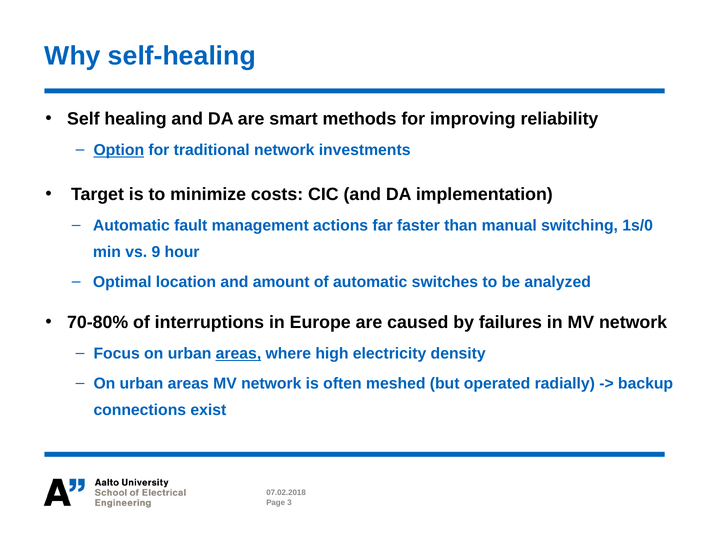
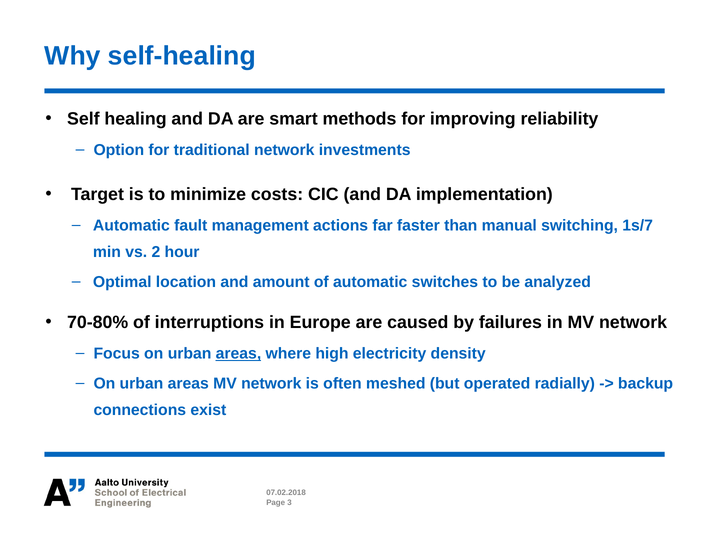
Option underline: present -> none (119, 150)
1s/0: 1s/0 -> 1s/7 (638, 225)
9: 9 -> 2 (156, 252)
